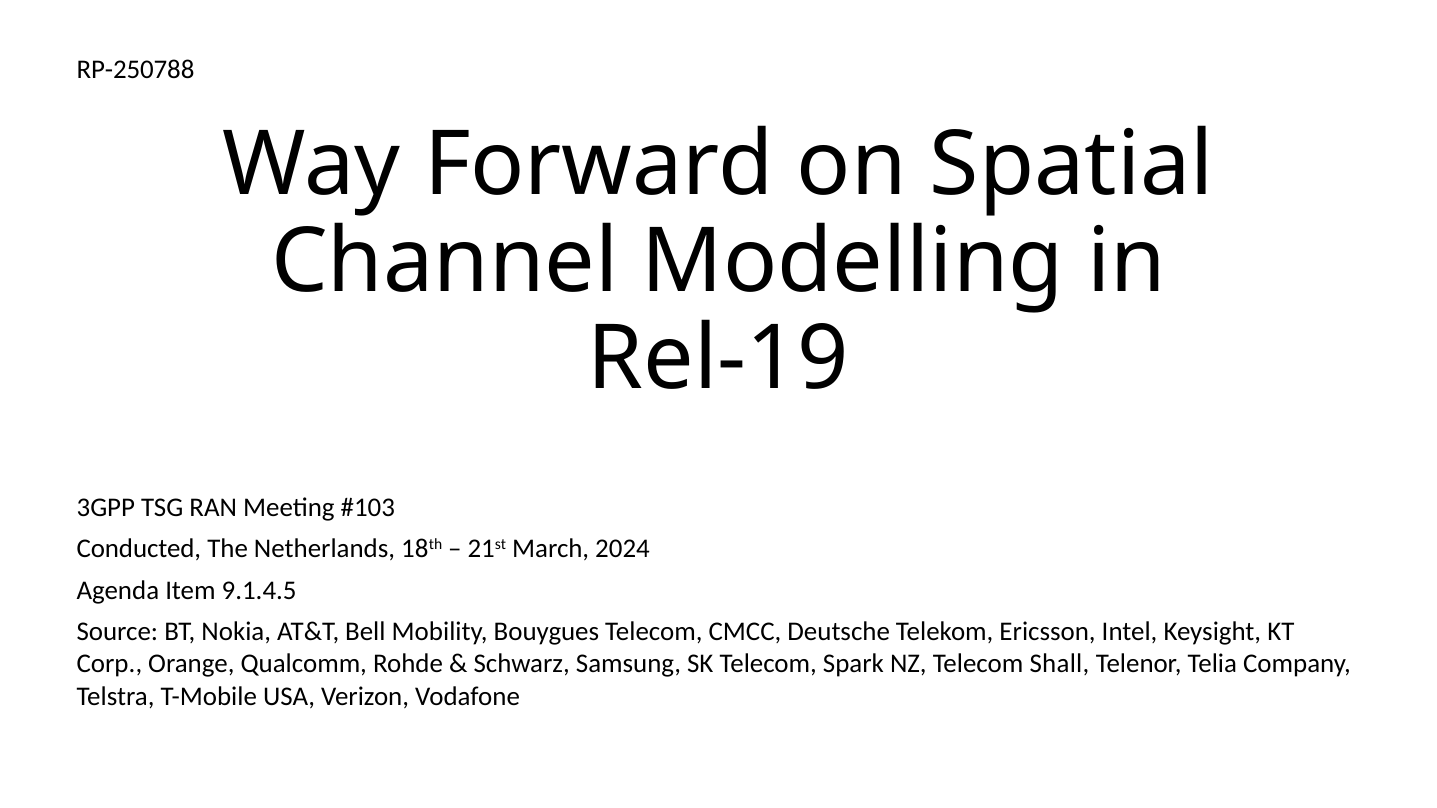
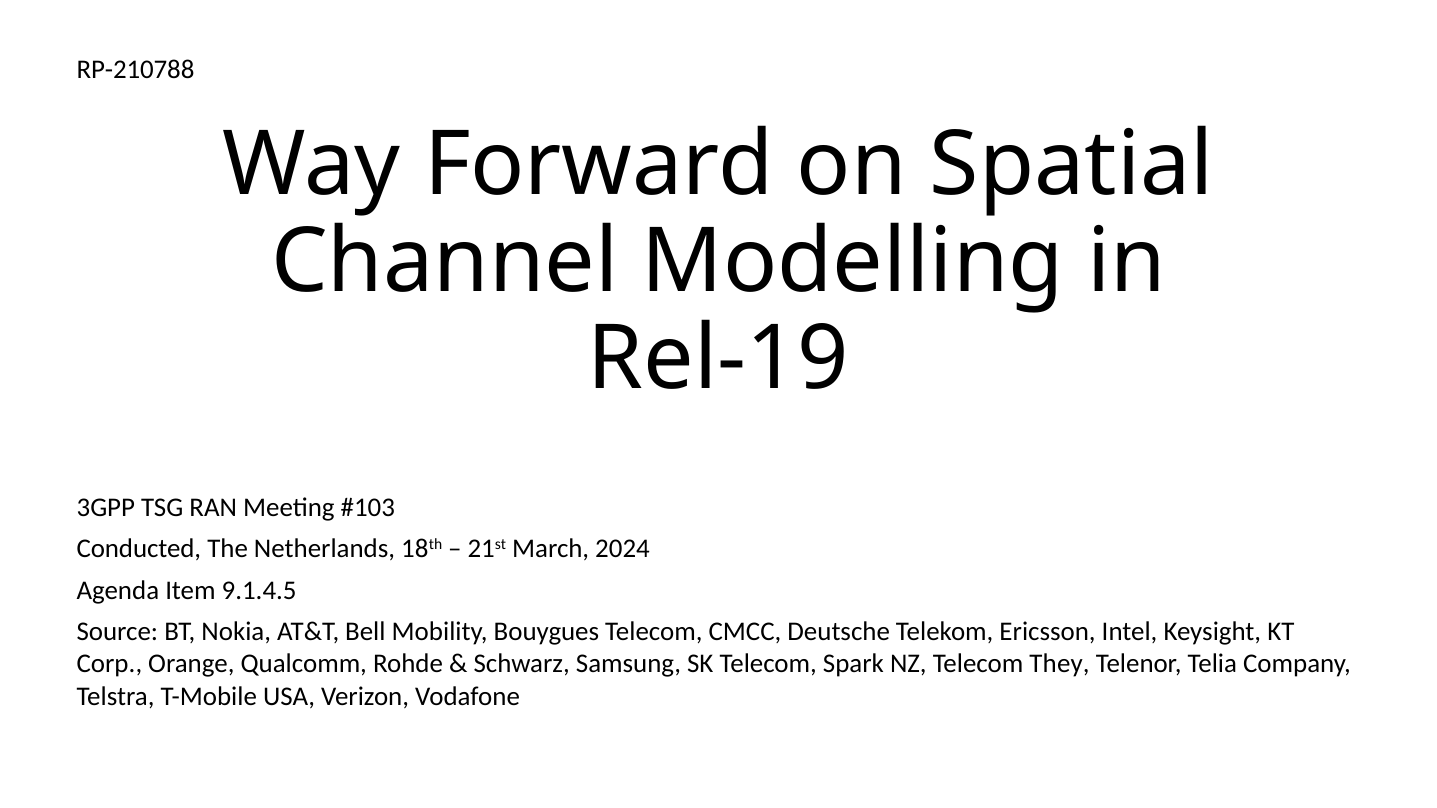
RP-250788: RP-250788 -> RP-210788 (135, 69)
Shall: Shall -> They (1060, 664)
